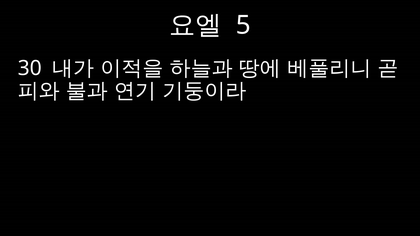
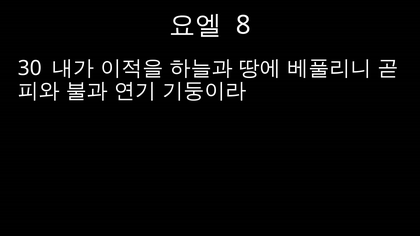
5: 5 -> 8 (243, 25)
